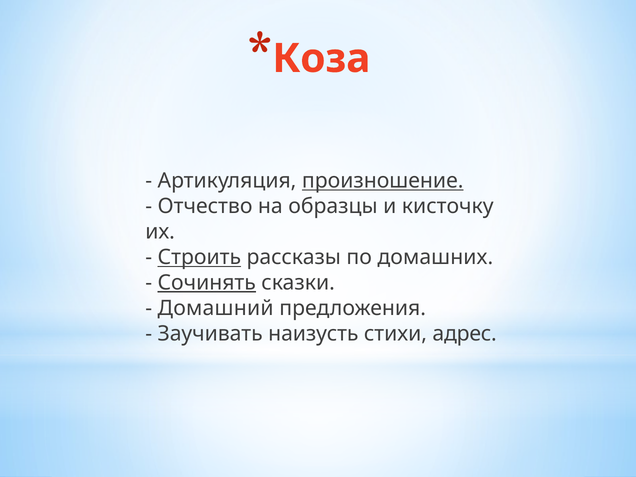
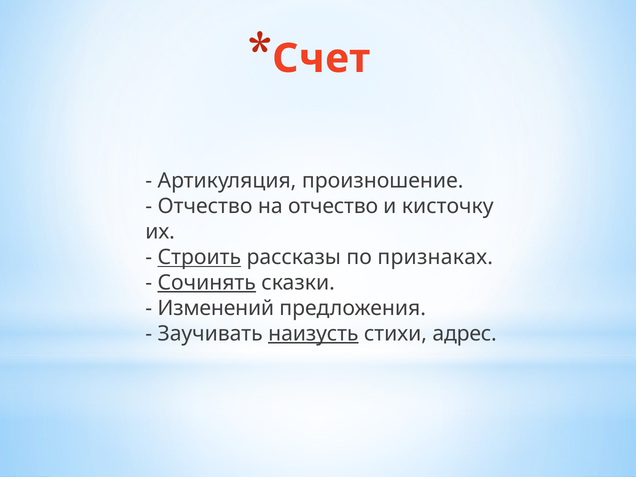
Коза: Коза -> Счет (321, 59)
произношение underline: present -> none (383, 181)
на образцы: образцы -> отчество (333, 206)
домашних: домашних -> признаках (435, 257)
Домашний: Домашний -> Изменений (216, 308)
наизусть underline: none -> present (313, 334)
